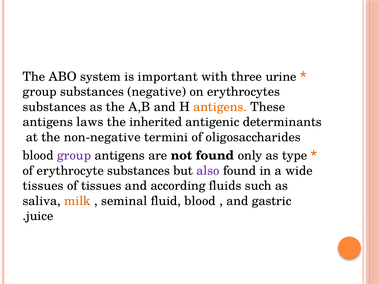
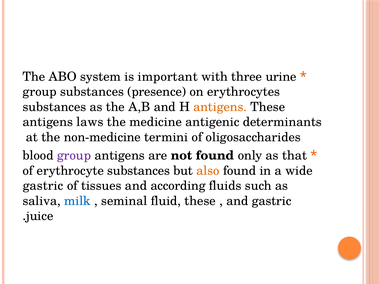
negative: negative -> presence (157, 92)
inherited: inherited -> medicine (156, 122)
non-negative: non-negative -> non-medicine (102, 137)
type: type -> that (295, 156)
also colour: purple -> orange (208, 171)
tissues: tissues -> gastric (43, 186)
milk colour: orange -> blue (77, 201)
fluid blood: blood -> these (200, 201)
